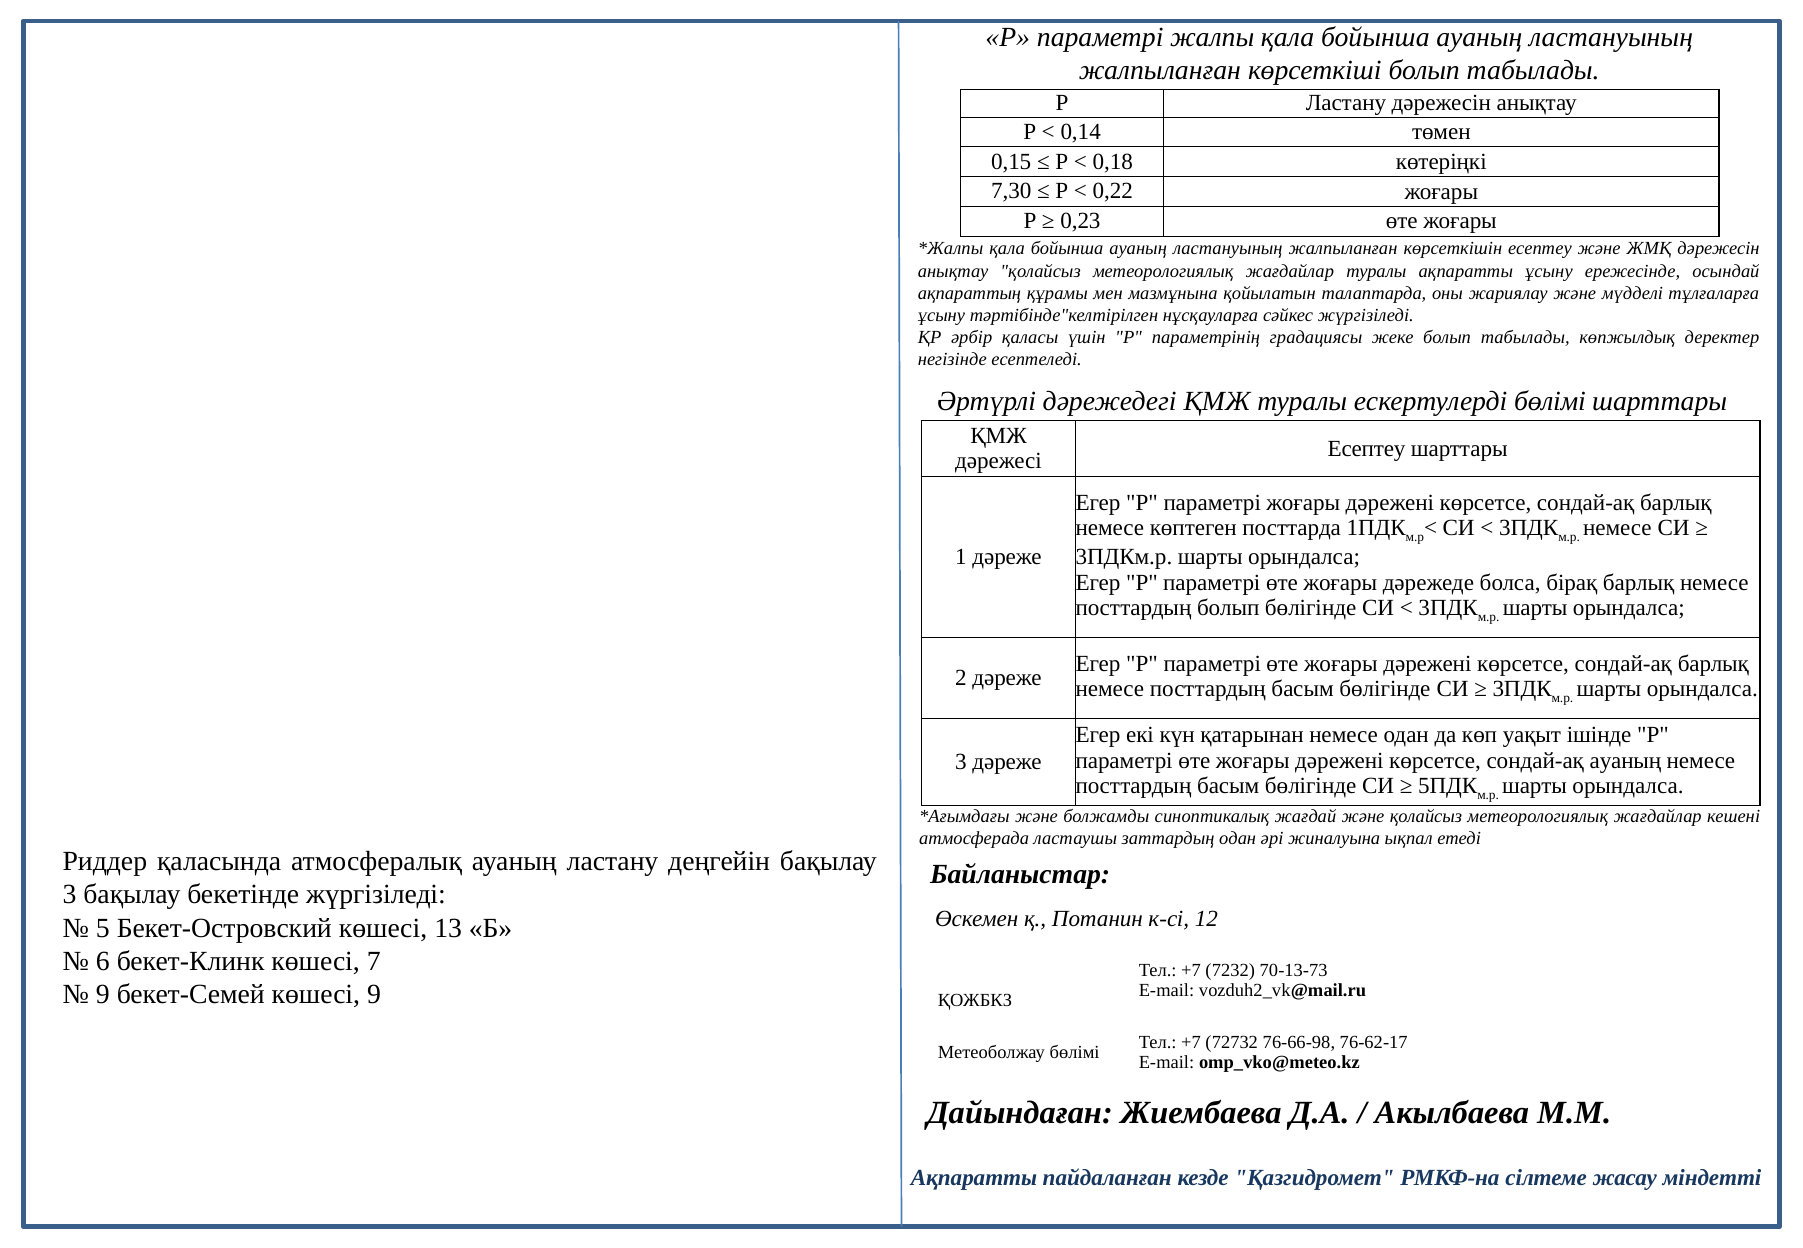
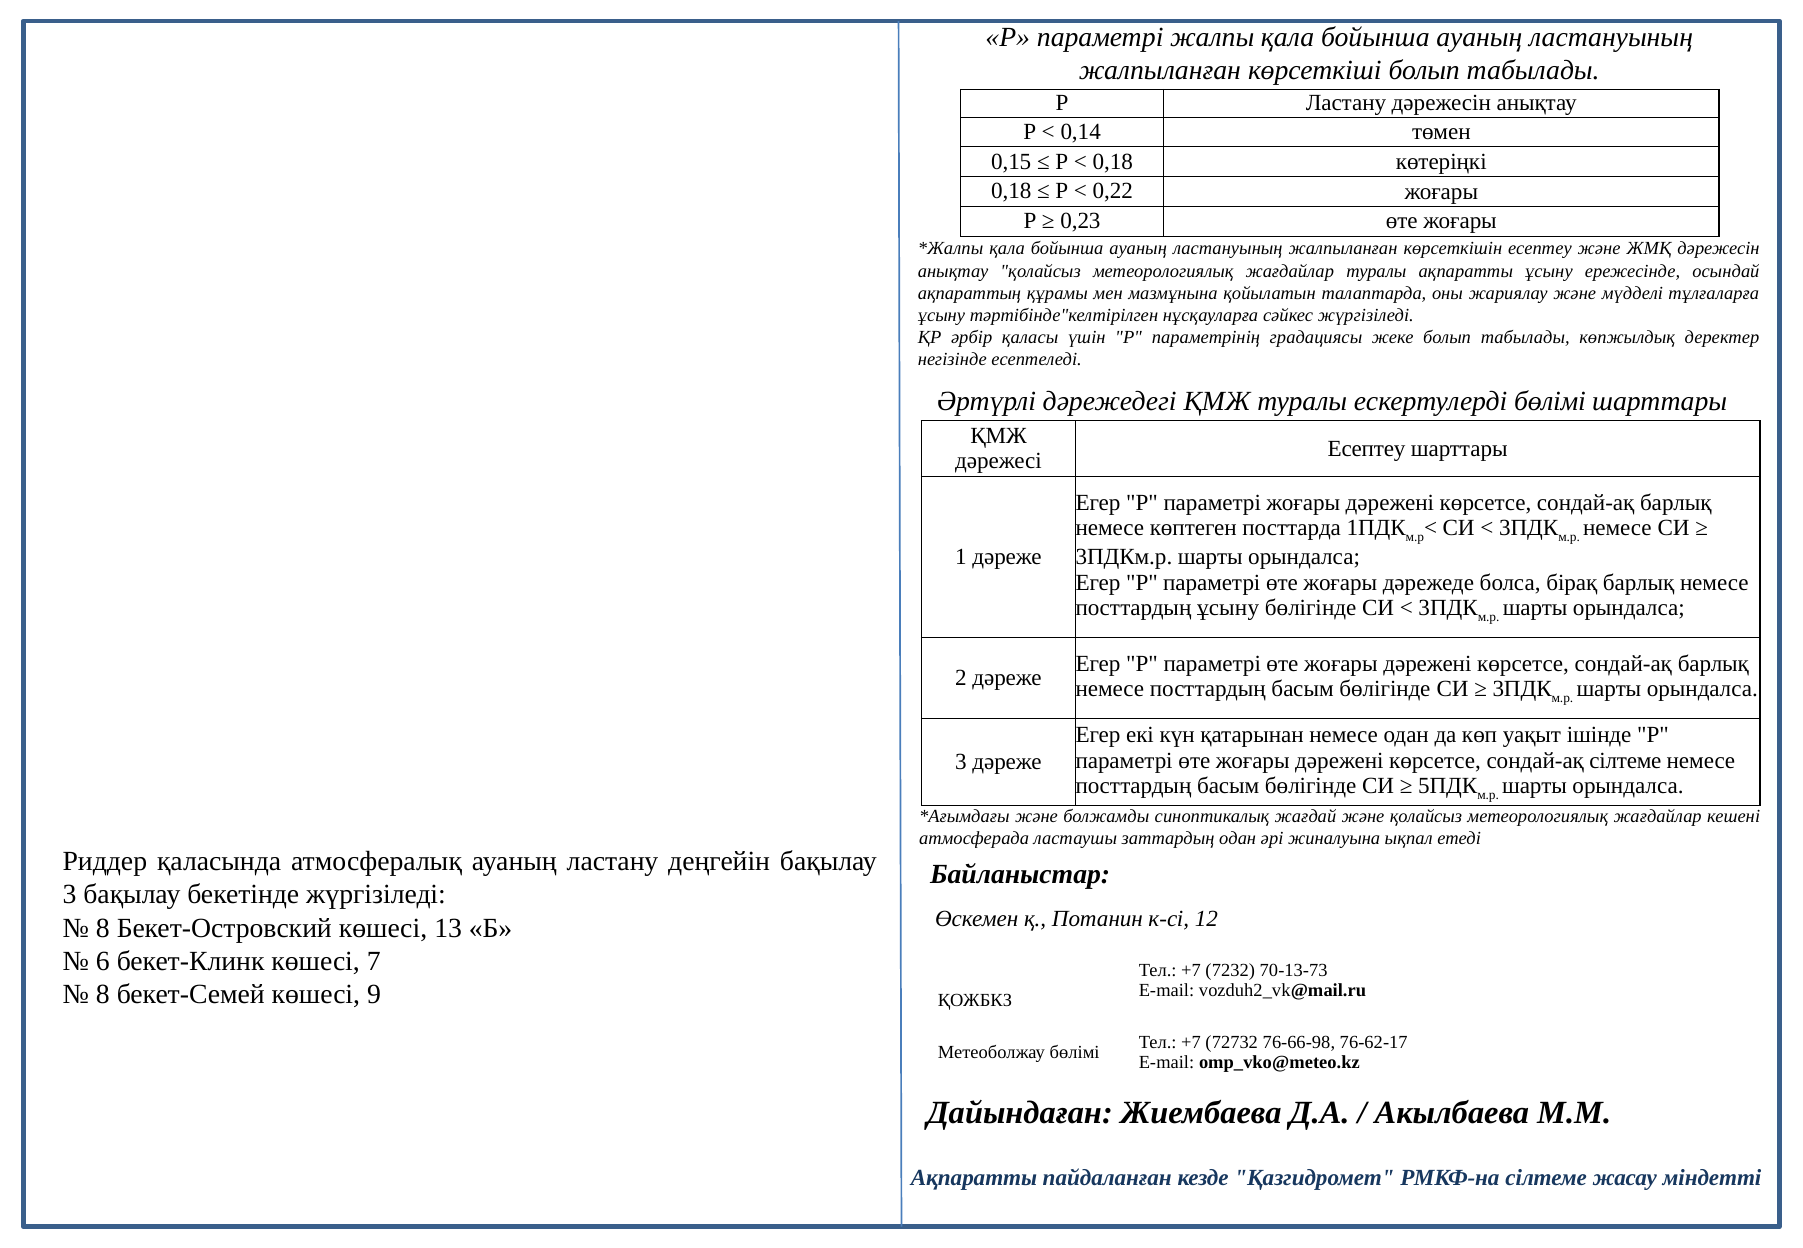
7,30: 7,30 -> 0,18 (1011, 191)
посттардың болып: болып -> ұсыну (1228, 608)
сондай-ақ ауаның: ауаның -> сілтеме (1625, 761)
5: 5 -> 8 (103, 928)
9: 9 -> 8 (103, 995)
